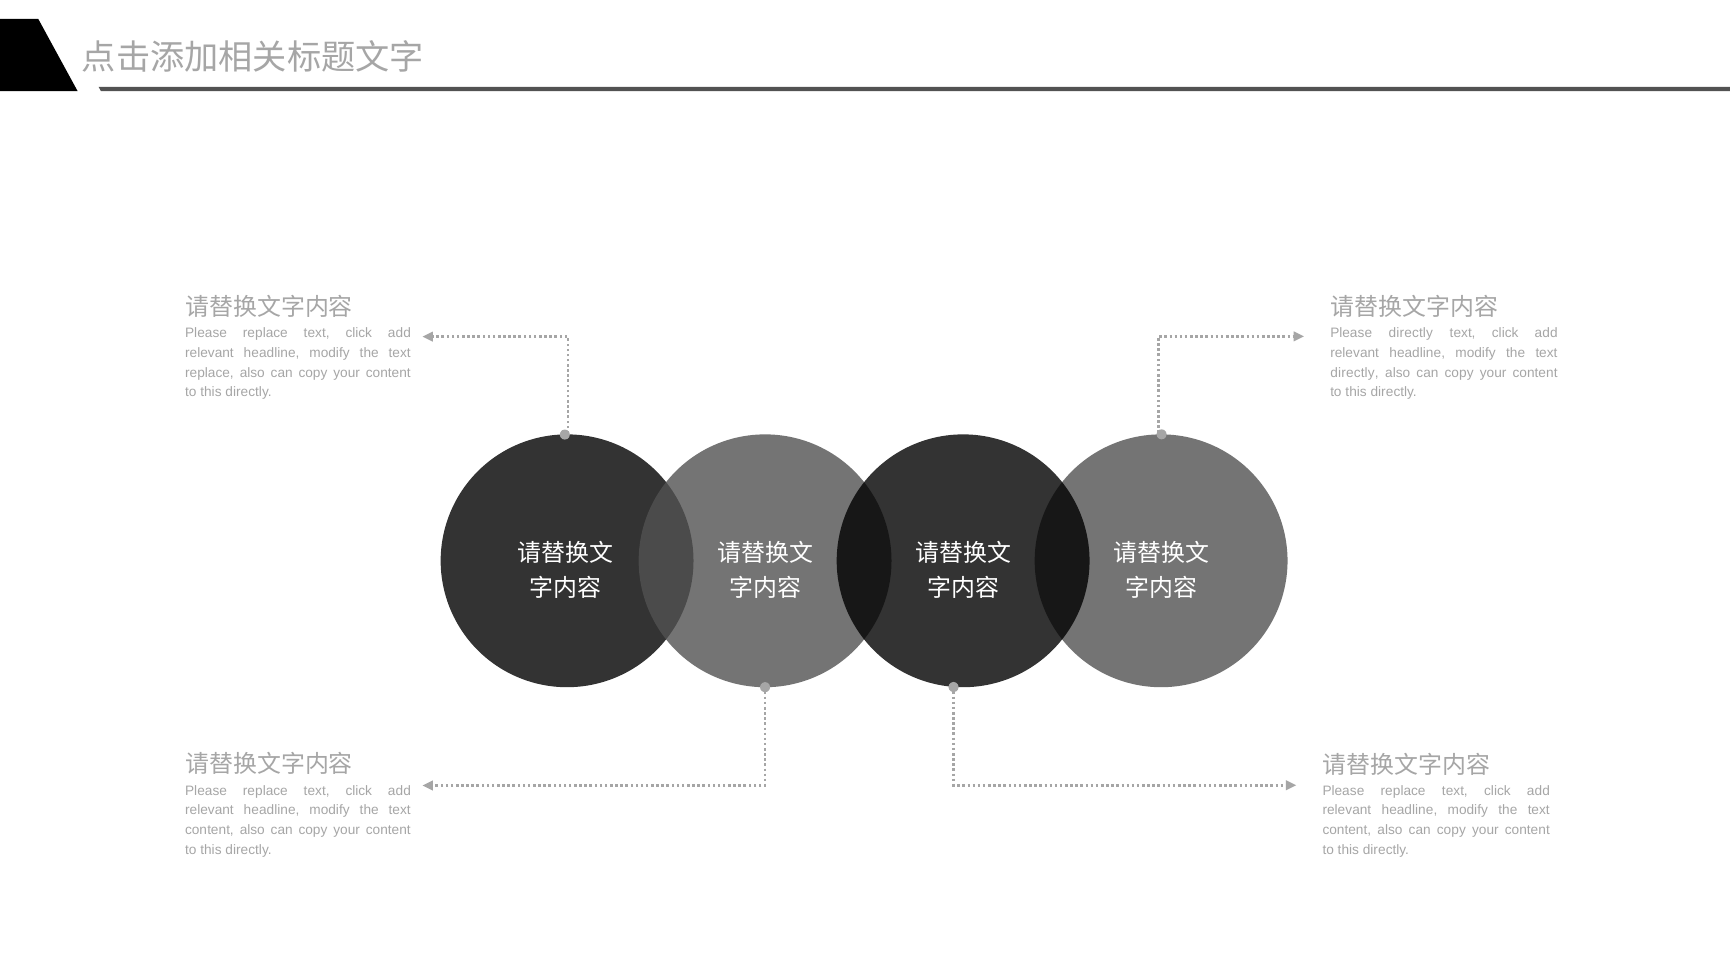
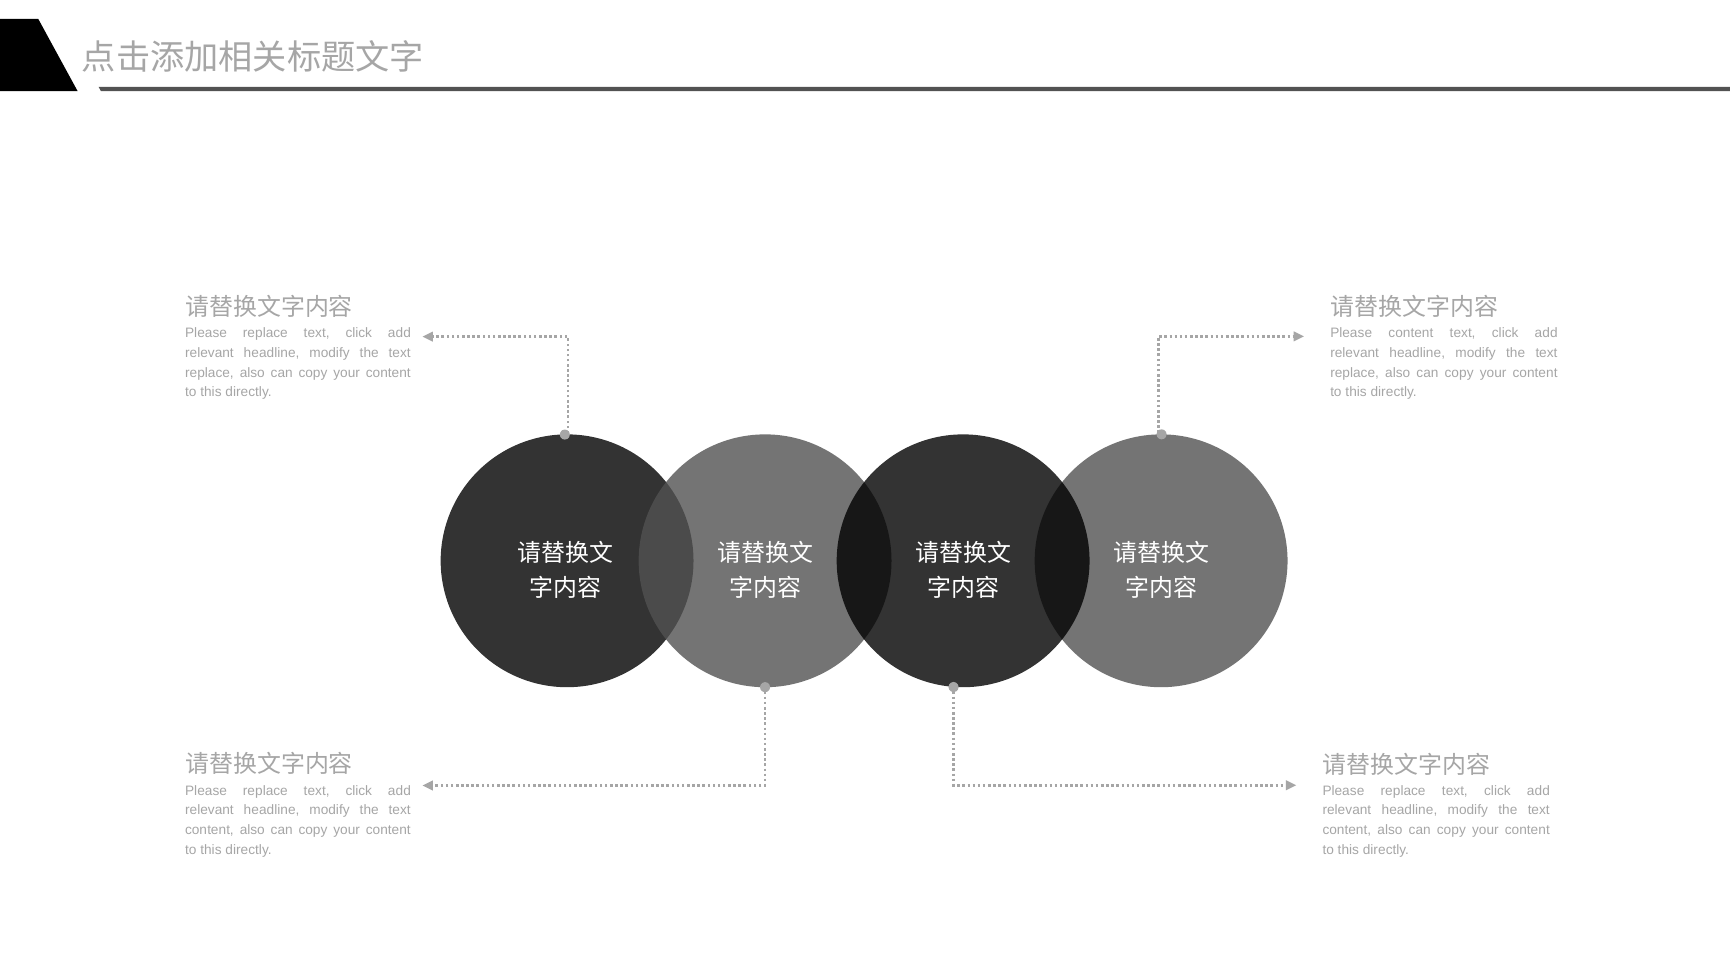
Please directly: directly -> content (1411, 333)
directly: directly -> replace (1355, 373)
